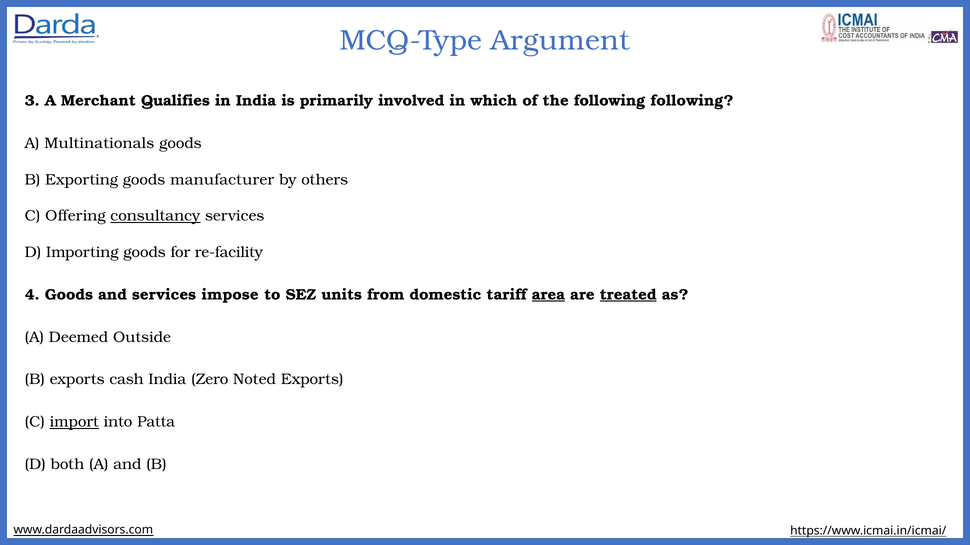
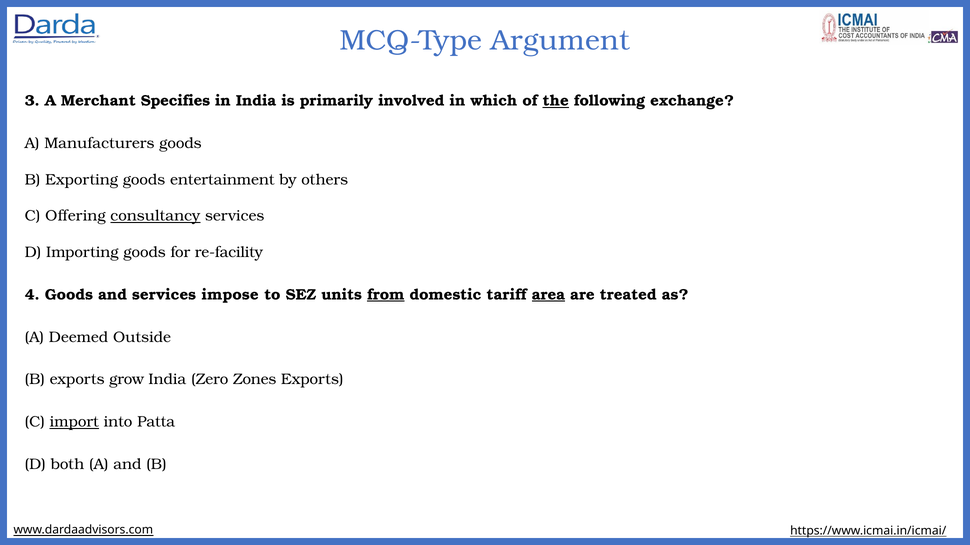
Qualifies: Qualifies -> Specifies (176, 101)
the underline: none -> present (556, 101)
following following: following -> exchange (692, 101)
Multinationals: Multinationals -> Manufacturers (99, 143)
manufacturer: manufacturer -> entertainment (222, 180)
from underline: none -> present (386, 295)
treated underline: present -> none (628, 295)
cash: cash -> grow (127, 380)
Noted: Noted -> Zones (255, 380)
